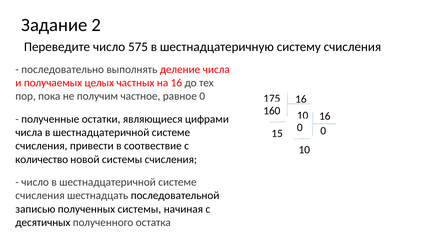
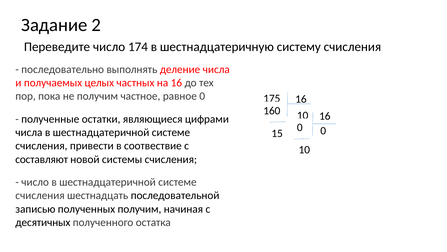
575: 575 -> 174 (138, 47)
количество: количество -> составляют (42, 159)
полученных системы: системы -> получим (139, 209)
